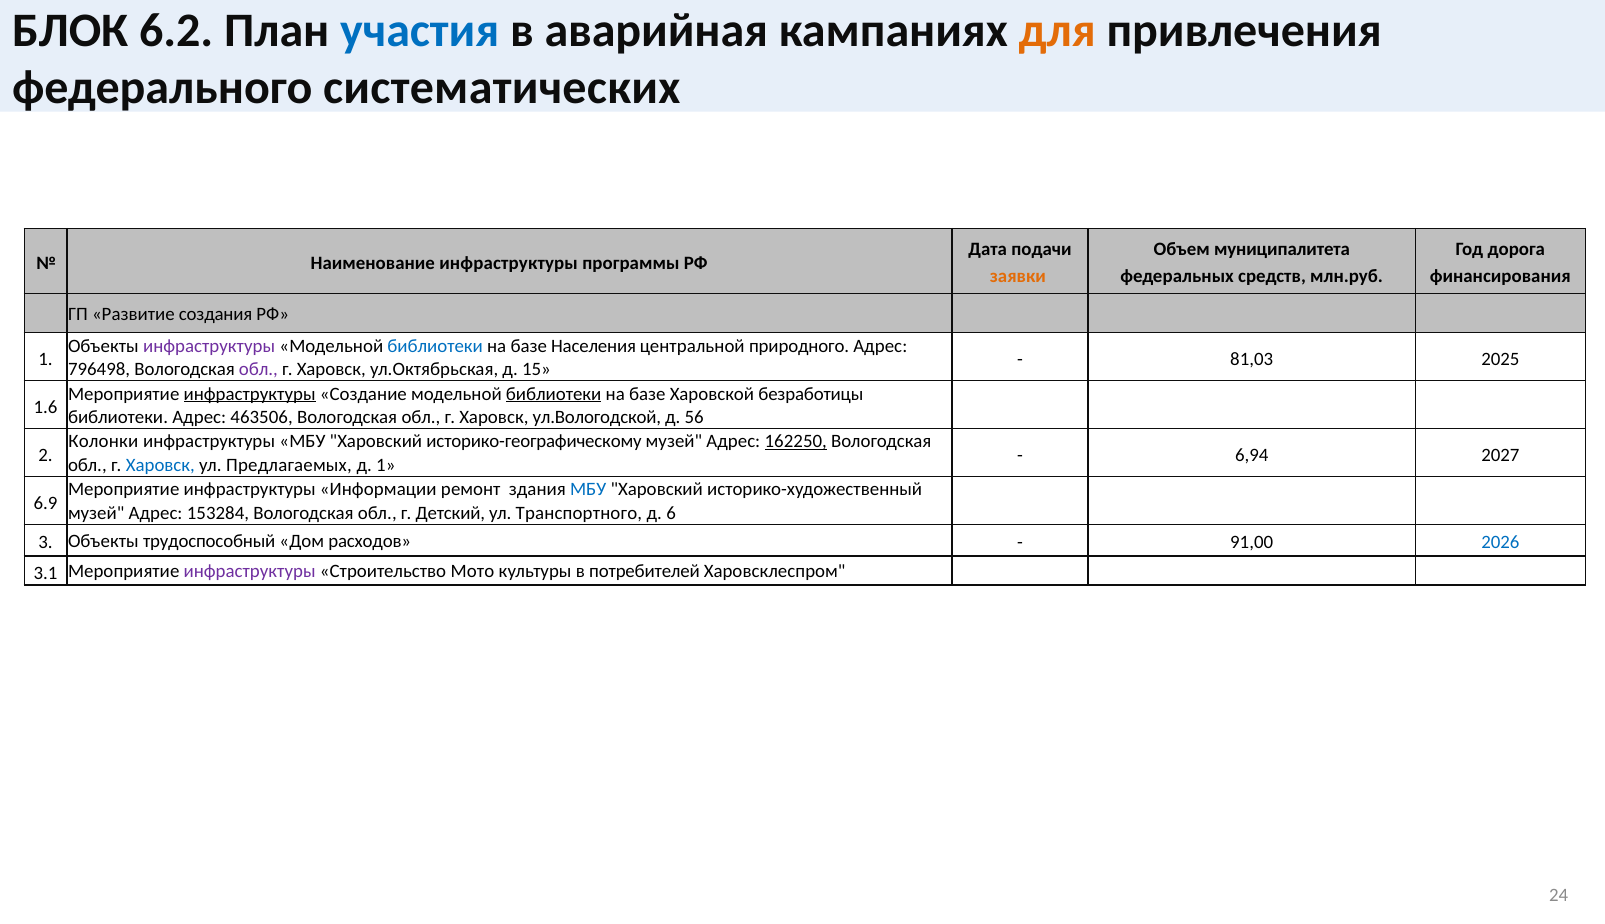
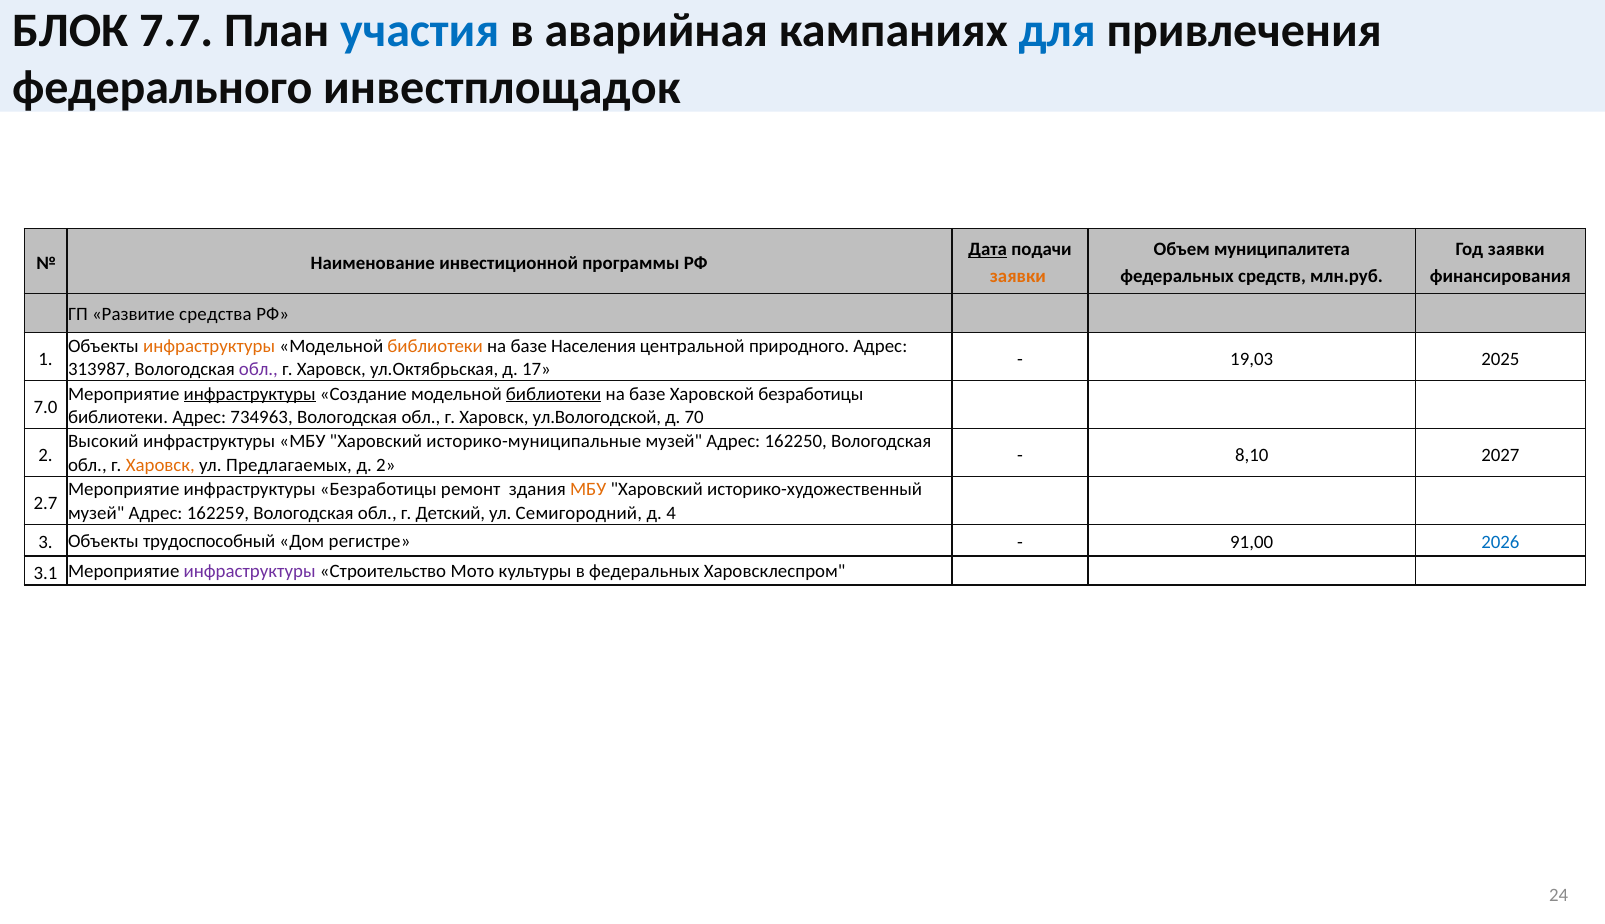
6.2: 6.2 -> 7.7 (176, 30)
для colour: orange -> blue (1057, 30)
систематических: систематических -> инвестплощадок (502, 88)
Дата underline: none -> present (988, 250)
Год дорога: дорога -> заявки (1516, 250)
Наименование инфраструктуры: инфраструктуры -> инвестиционной (509, 263)
создания: создания -> средства (215, 314)
инфраструктуры colour: purple -> orange (209, 346)
библиотеки colour: blue -> orange (435, 346)
81,03: 81,03 -> 19,03 (1252, 359)
796498: 796498 -> 313987 (99, 369)
15: 15 -> 17 (536, 369)
1.6: 1.6 -> 7.0 (45, 407)
463506: 463506 -> 734963 (262, 417)
56: 56 -> 70 (694, 417)
Колонки: Колонки -> Высокий (103, 442)
историко-географическому: историко-географическому -> историко-муниципальные (534, 442)
162250 underline: present -> none (796, 442)
6,94: 6,94 -> 8,10 (1252, 455)
Харовск colour: blue -> orange (160, 465)
д 1: 1 -> 2 (386, 465)
инфраструктуры Информации: Информации -> Безработицы (378, 490)
МБУ colour: blue -> orange (588, 490)
6.9: 6.9 -> 2.7 (45, 503)
153284: 153284 -> 162259 (218, 513)
Транспортного: Транспортного -> Семигородний (579, 513)
6: 6 -> 4 (671, 513)
расходов: расходов -> регистре (370, 541)
в потребителей: потребителей -> федеральных (644, 572)
